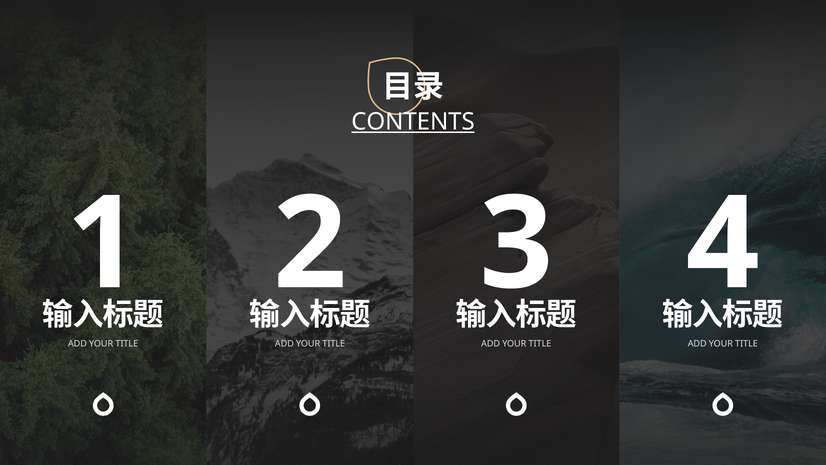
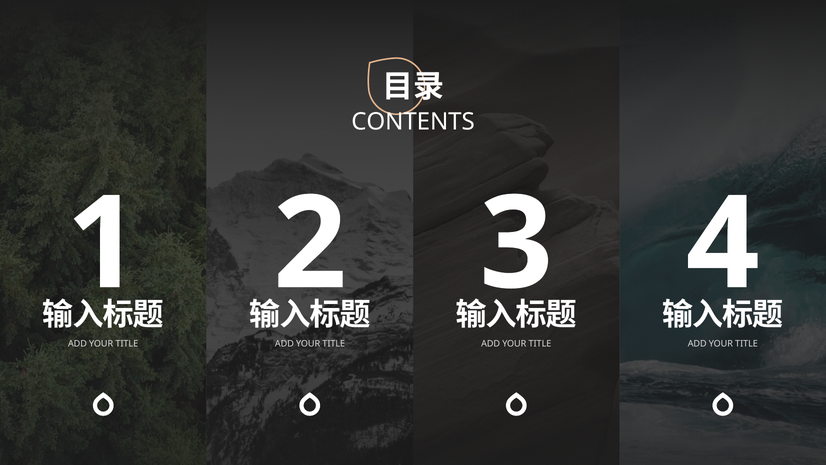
CONTENTS underline: present -> none (413, 122)
